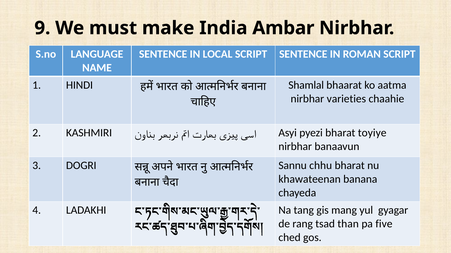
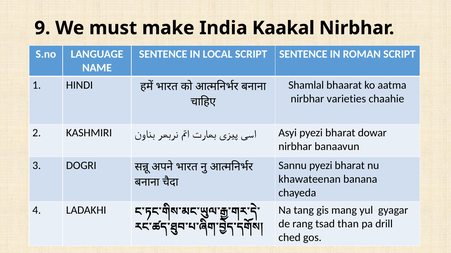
Ambar: Ambar -> Kaakal (283, 28)
toyiye: toyiye -> dowar (372, 133)
Sannu chhu: chhu -> pyezi (321, 166)
five: five -> drill (384, 224)
